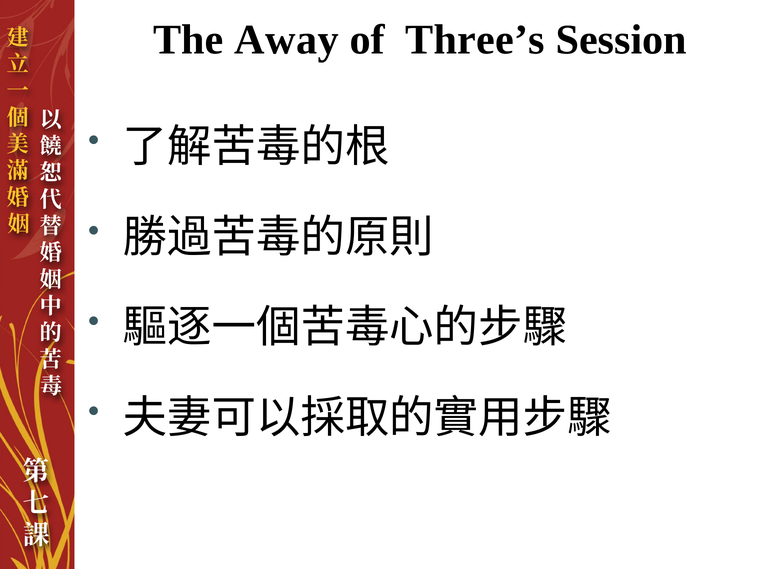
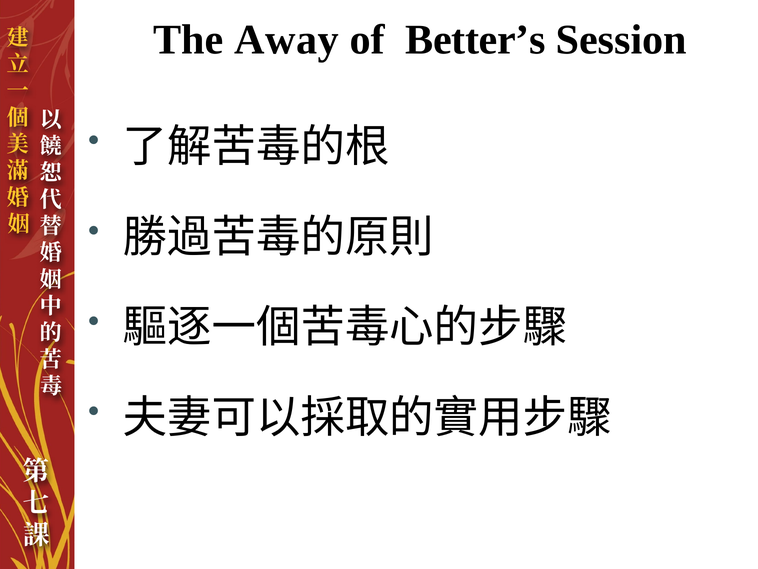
Three’s: Three’s -> Better’s (475, 40)
